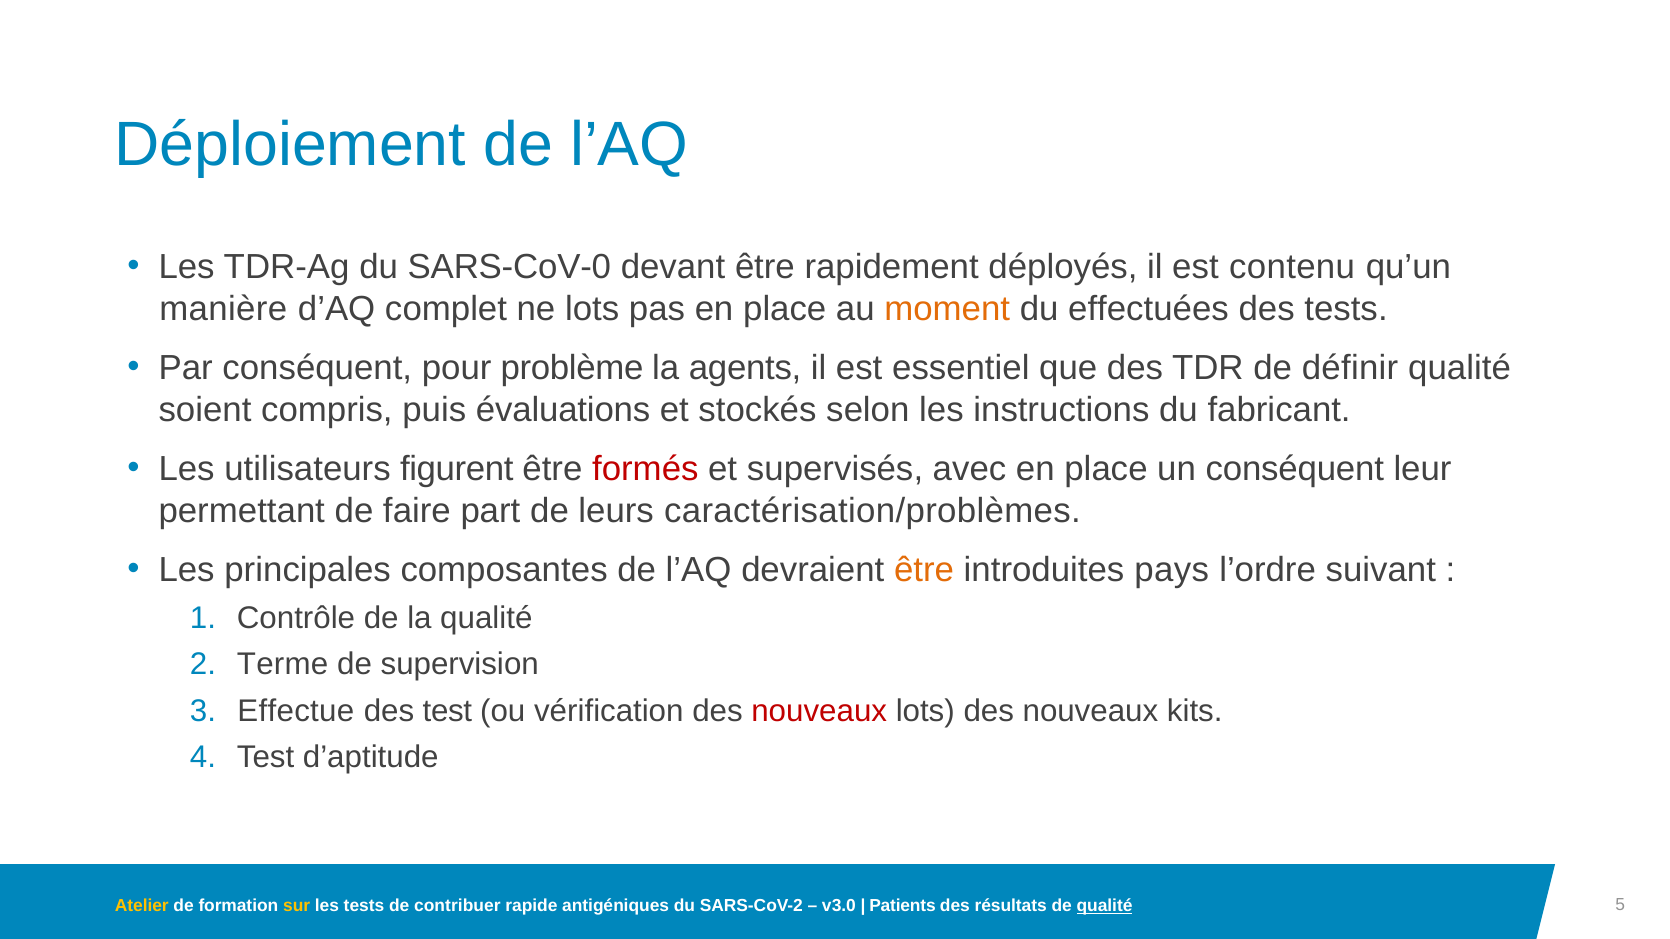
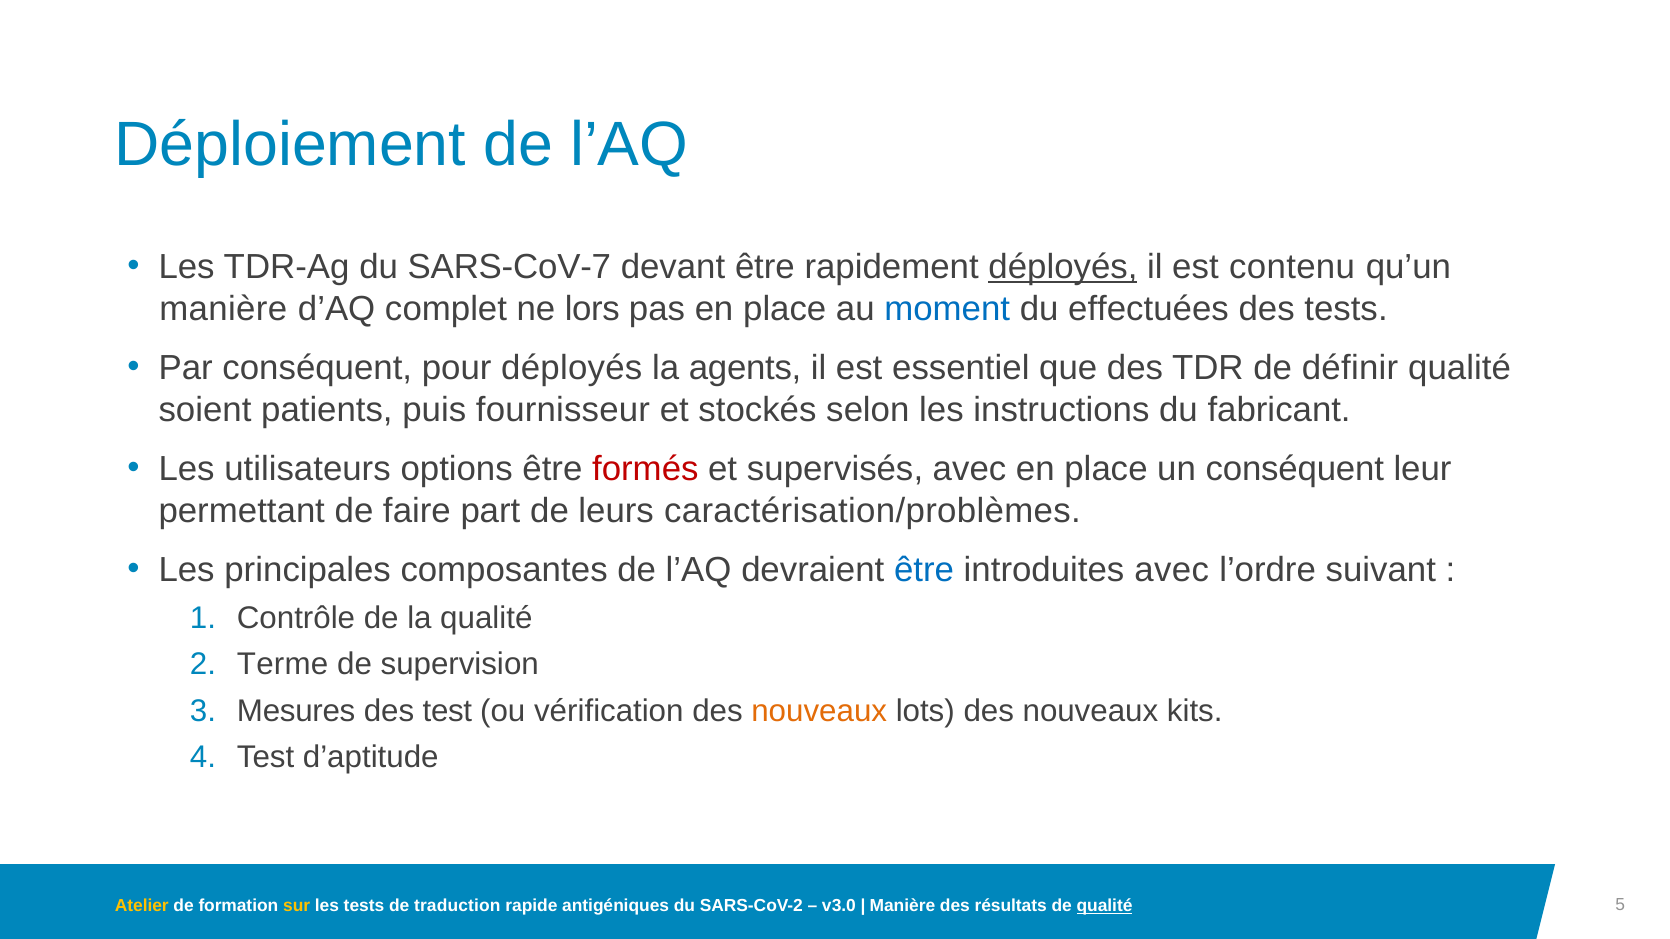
SARS-CoV-0: SARS-CoV-0 -> SARS-CoV-7 (509, 267)
déployés underline: none -> present (1063, 267)
ne lots: lots -> lors (592, 309)
moment colour: orange -> blue (947, 309)
pour problème: problème -> déployés (572, 368)
compris: compris -> patients (327, 410)
évaluations: évaluations -> fournisseur (563, 410)
figurent: figurent -> options (457, 470)
être colour: orange -> blue (924, 571)
introduites pays: pays -> avec (1172, 571)
Effectue: Effectue -> Mesures (296, 711)
nouveaux colour: red -> orange (819, 711)
contribuer: contribuer -> traduction (457, 906)
Patients: Patients -> Manière (902, 906)
